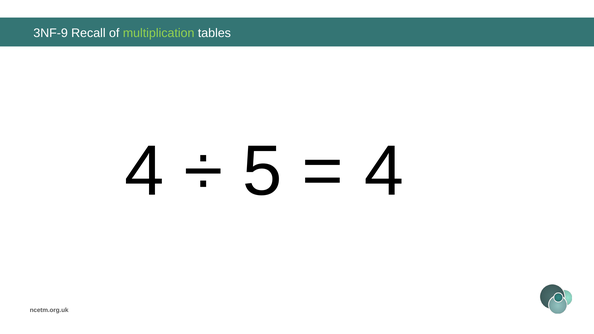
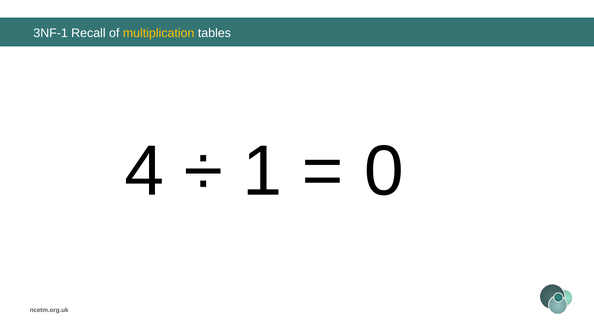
3NF-9: 3NF-9 -> 3NF-1 (51, 33)
multiplication colour: light green -> yellow (159, 33)
5: 5 -> 1 (262, 171)
4: 4 -> 0 (384, 171)
